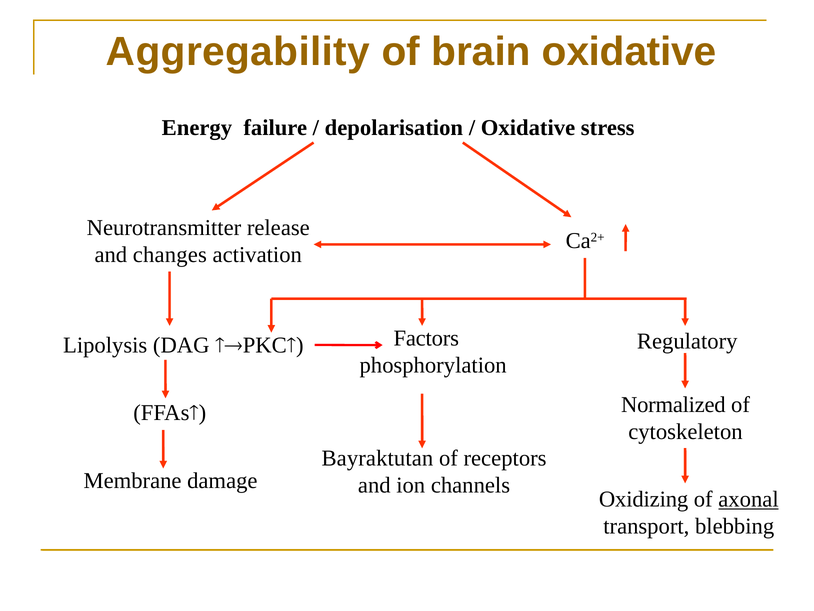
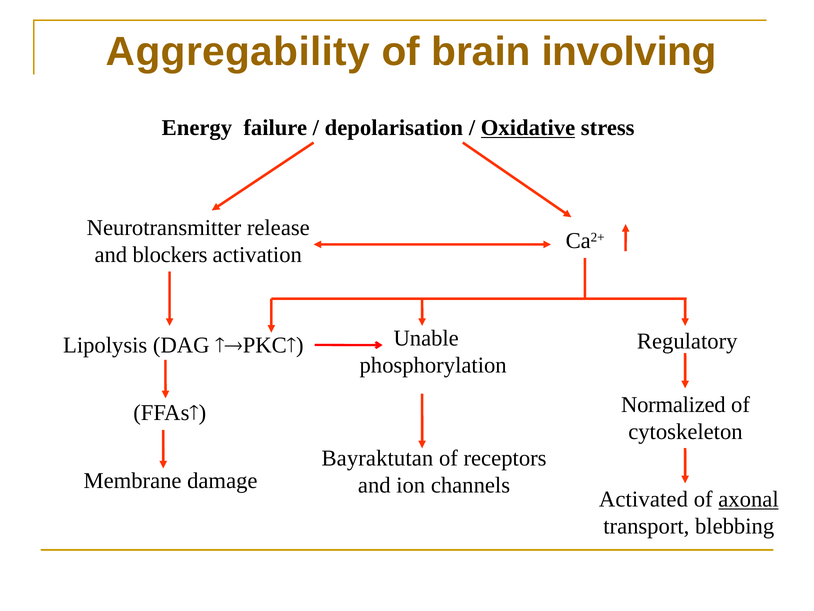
brain oxidative: oxidative -> involving (629, 52)
Oxidative underline: none -> present (528, 128)
changes: changes -> blockers (170, 255)
Factors: Factors -> Unable (426, 338)
Oxidizing: Oxidizing -> Activated (643, 499)
